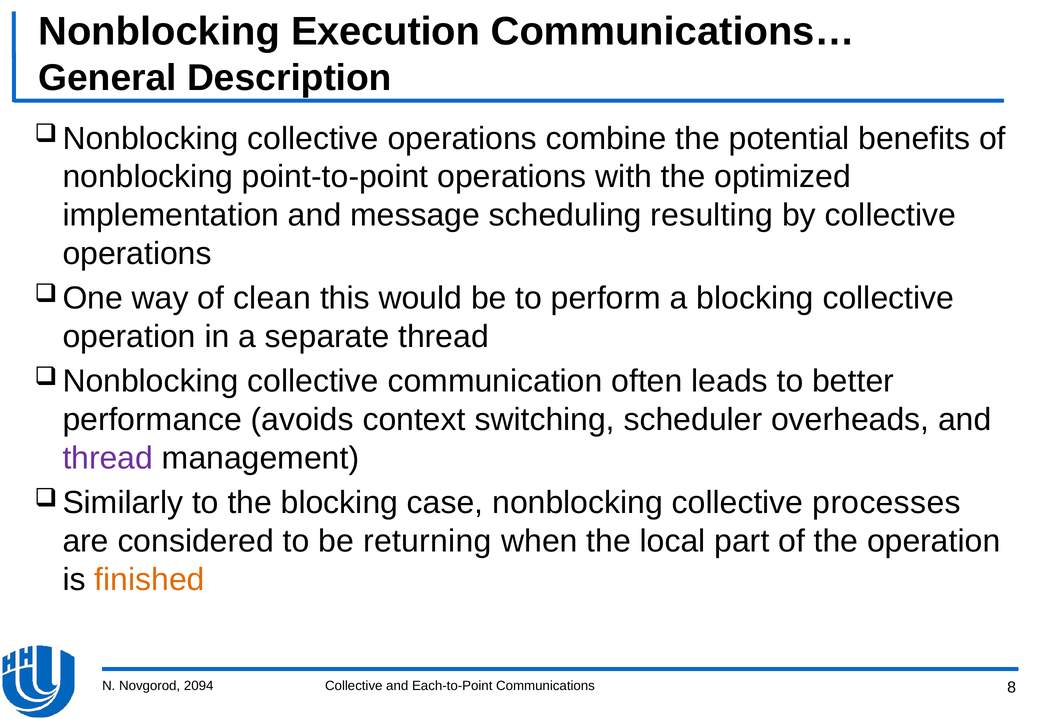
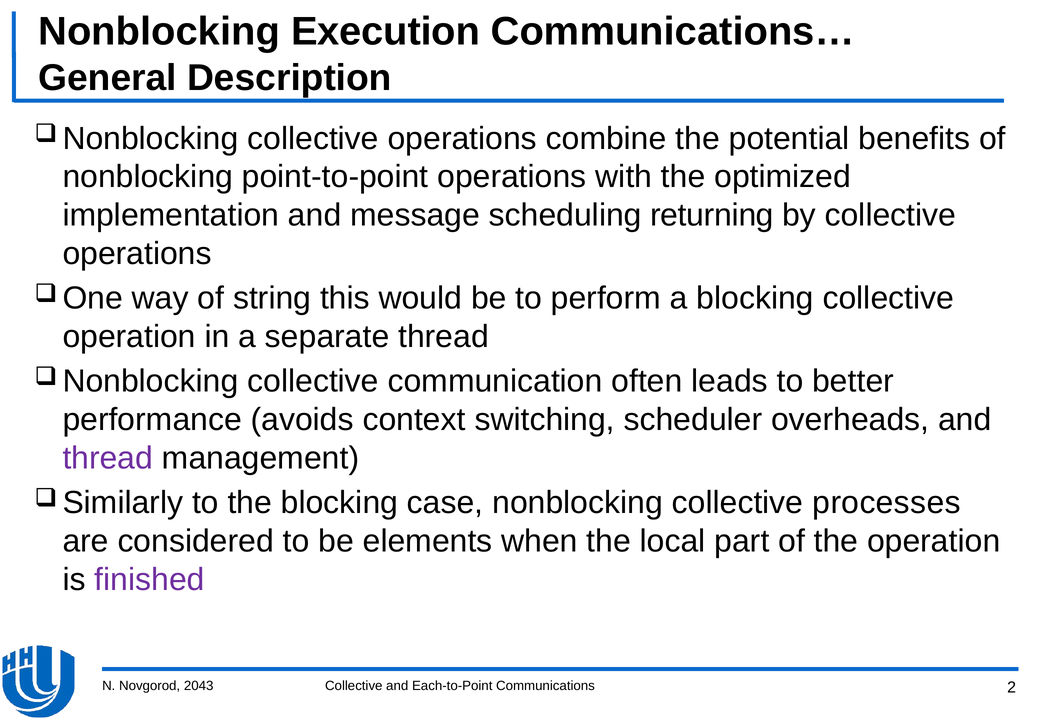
resulting: resulting -> returning (712, 215)
clean: clean -> string (272, 298)
returning: returning -> elements (428, 541)
finished colour: orange -> purple (150, 580)
2094: 2094 -> 2043 (199, 686)
8: 8 -> 2 (1012, 688)
